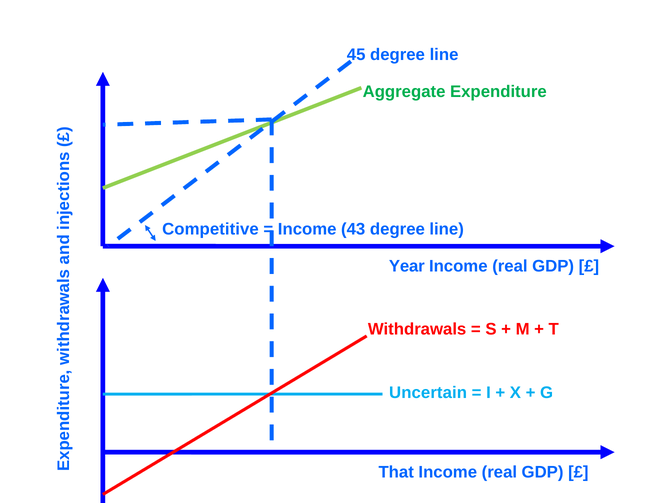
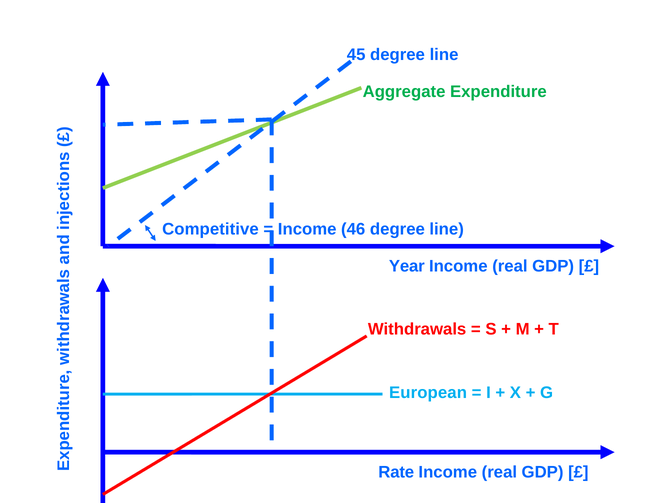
43: 43 -> 46 (353, 229)
Uncertain: Uncertain -> European (428, 392)
That: That -> Rate (396, 472)
